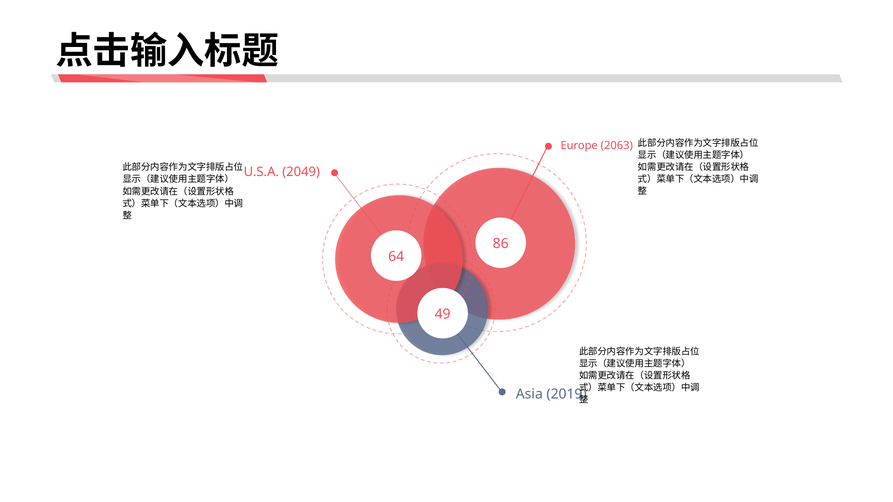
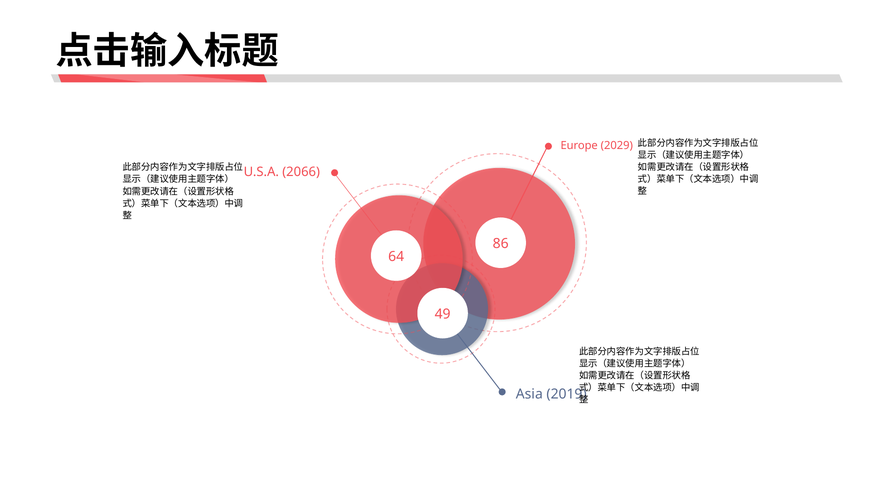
2063: 2063 -> 2029 (617, 146)
2049: 2049 -> 2066 (301, 172)
